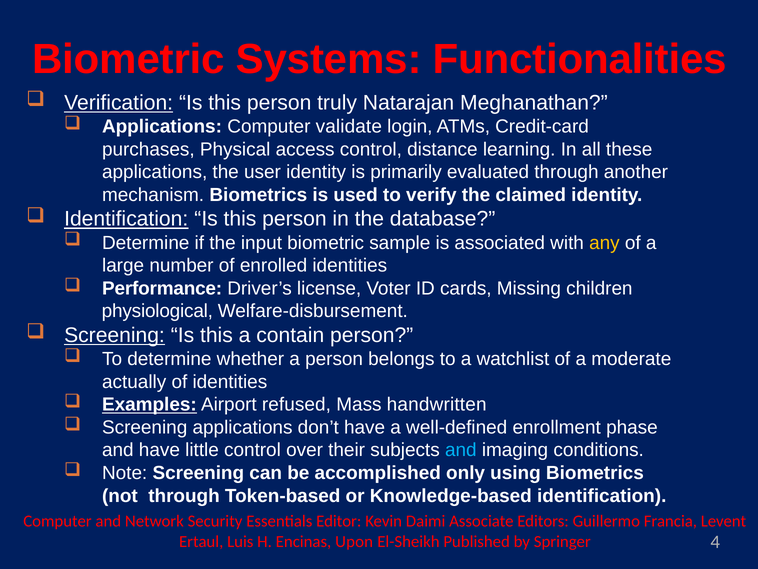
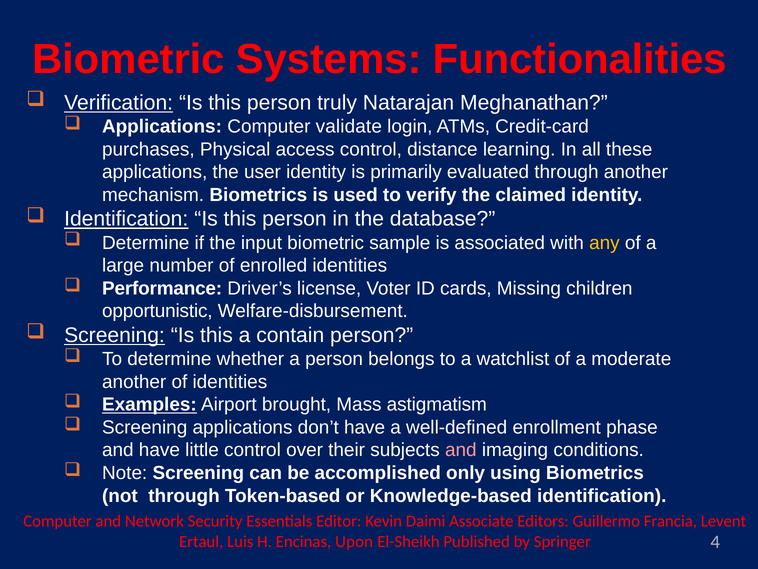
physiological: physiological -> opportunistic (157, 311)
actually: actually -> another (134, 382)
refused: refused -> brought (297, 404)
handwritten: handwritten -> astigmatism (437, 404)
and colour: light blue -> pink (461, 450)
